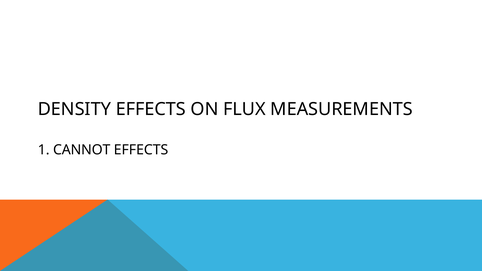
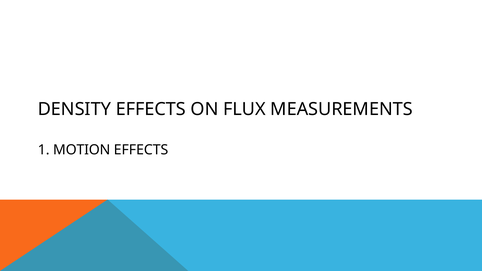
CANNOT: CANNOT -> MOTION (82, 150)
